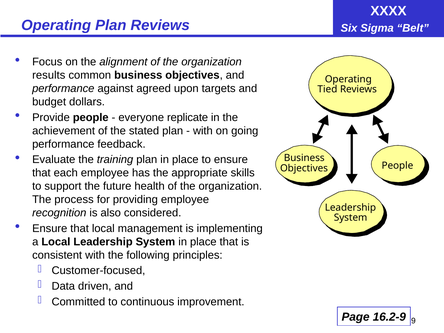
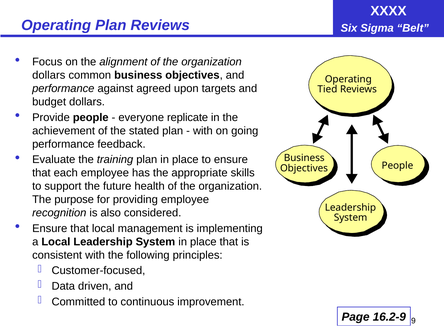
results: results -> dollars (49, 75)
process: process -> purpose (74, 200)
